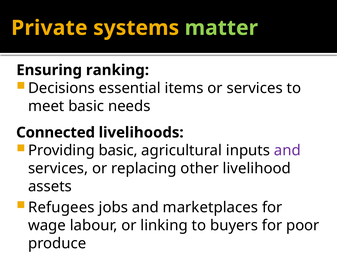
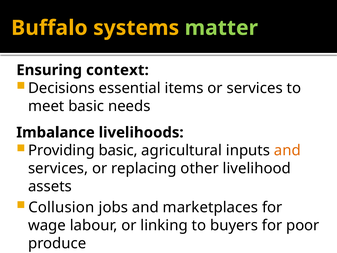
Private: Private -> Buffalo (49, 28)
ranking: ranking -> context (117, 70)
Connected: Connected -> Imbalance (56, 132)
and colour: purple -> orange (287, 150)
Refugees: Refugees -> Collusion (61, 207)
